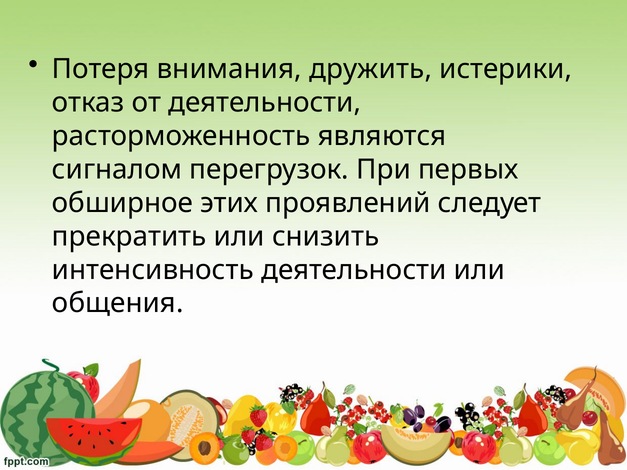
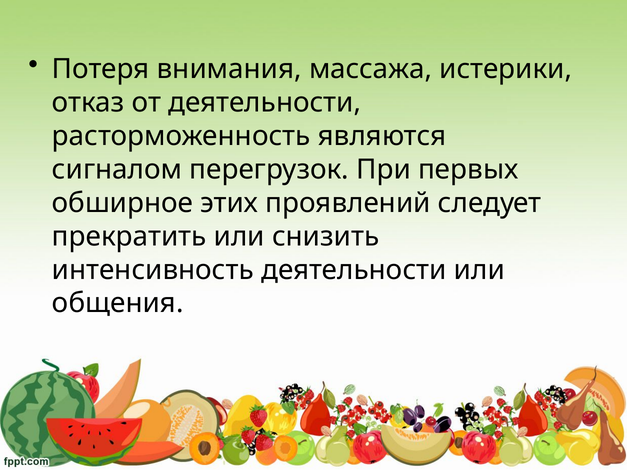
дружить: дружить -> массажа (371, 69)
